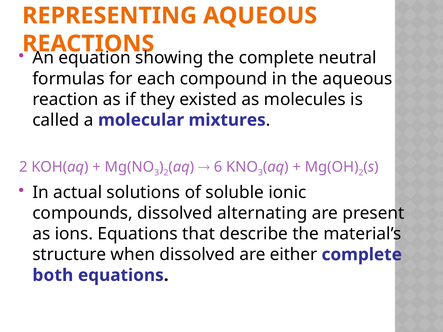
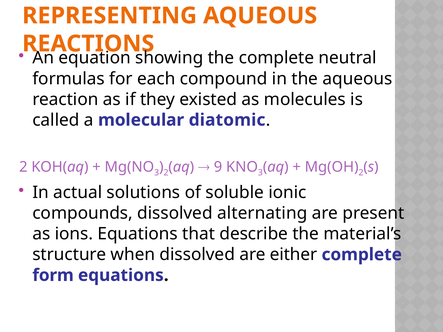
mixtures: mixtures -> diatomic (227, 120)
6: 6 -> 9 (218, 167)
both: both -> form (53, 275)
